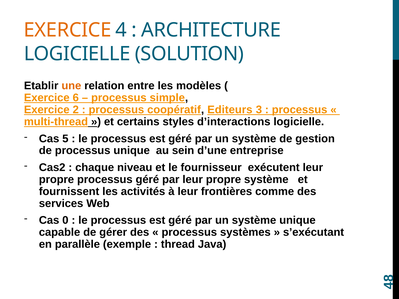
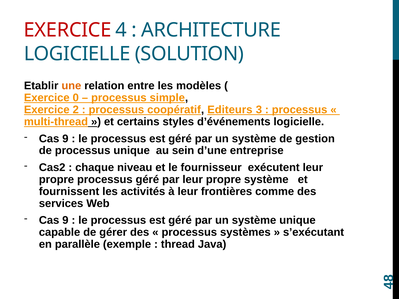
EXERCICE colour: orange -> red (68, 30)
6: 6 -> 0 (76, 98)
d’interactions: d’interactions -> d’événements (234, 122)
5: 5 -> 9 (65, 139)
0: 0 -> 9 (65, 220)
